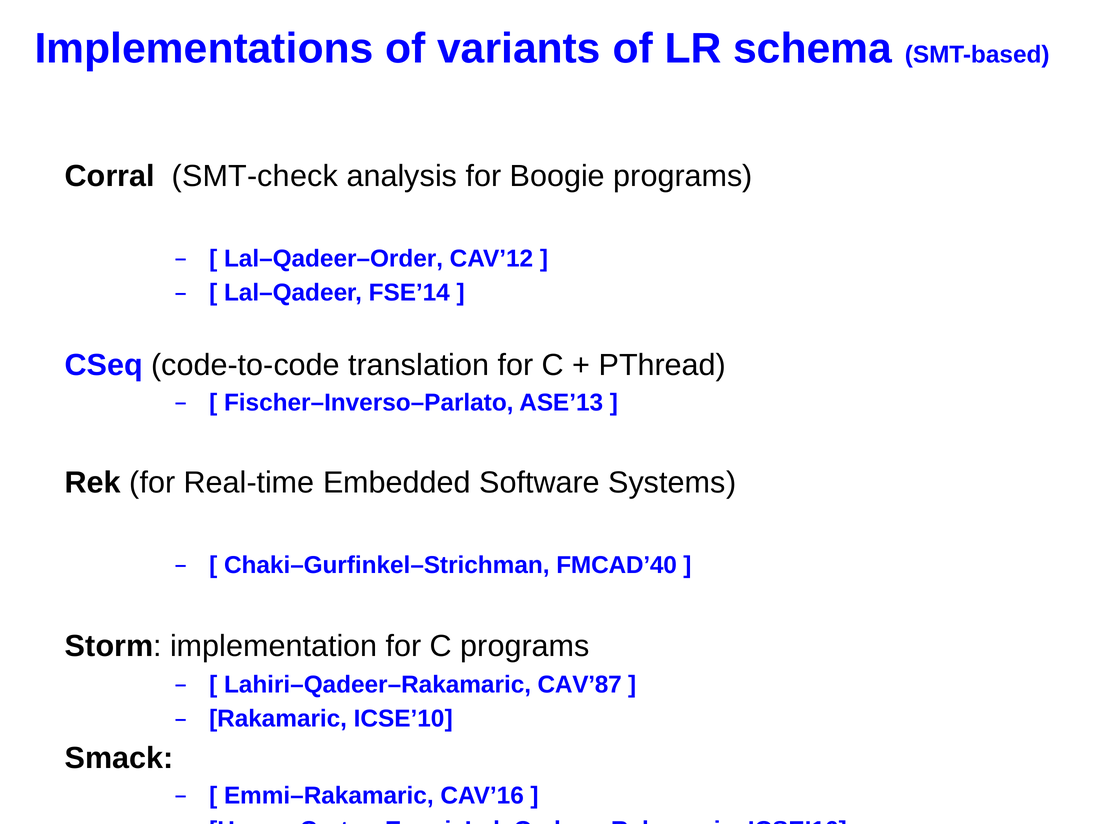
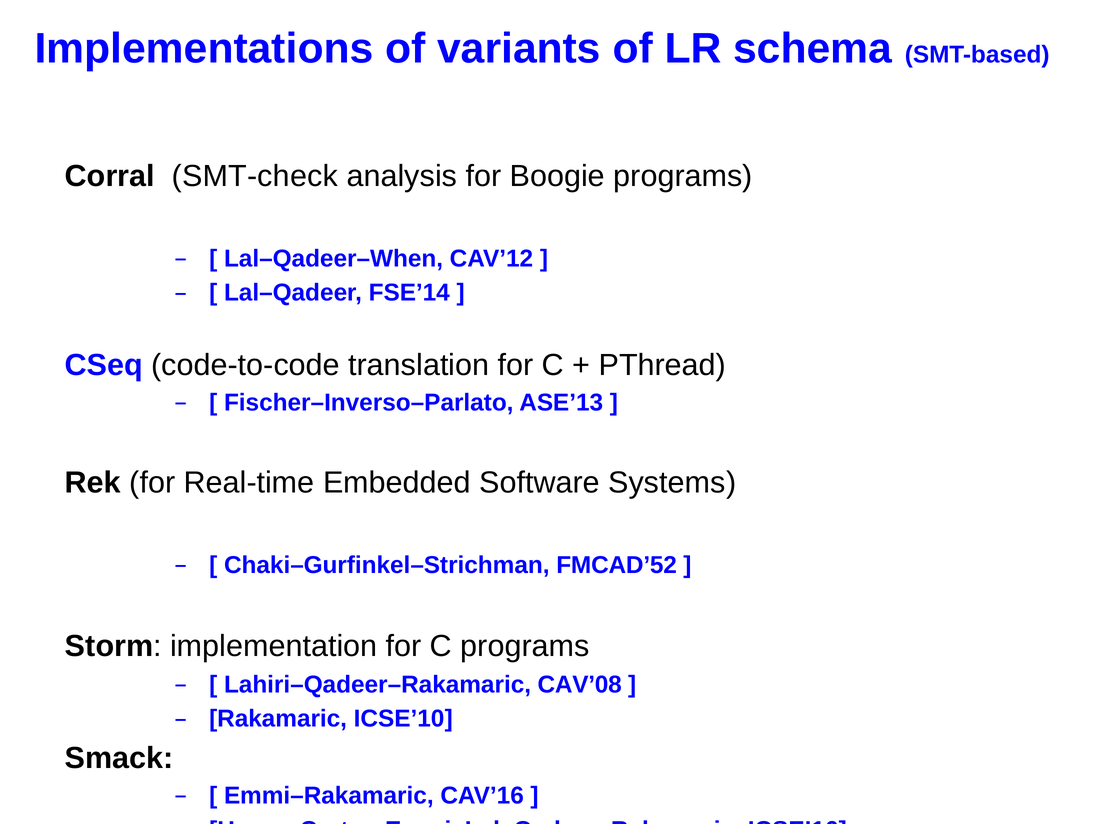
Lal–Qadeer–Order: Lal–Qadeer–Order -> Lal–Qadeer–When (334, 259)
FMCAD’40: FMCAD’40 -> FMCAD’52 (617, 565)
CAV’87: CAV’87 -> CAV’08 (580, 685)
